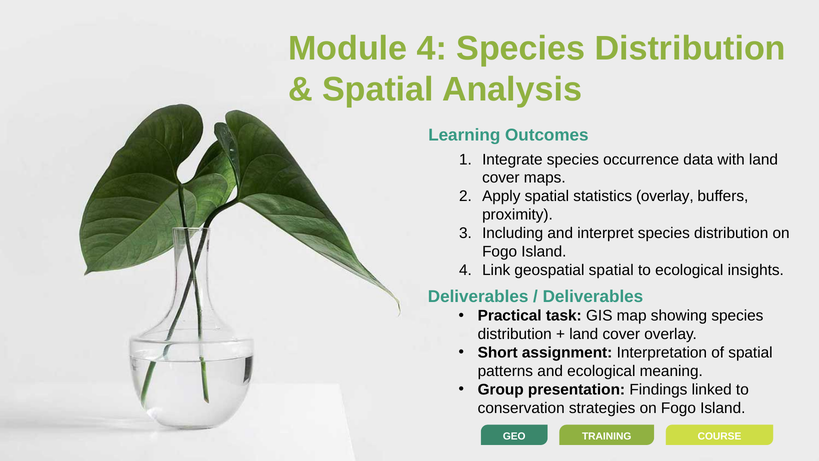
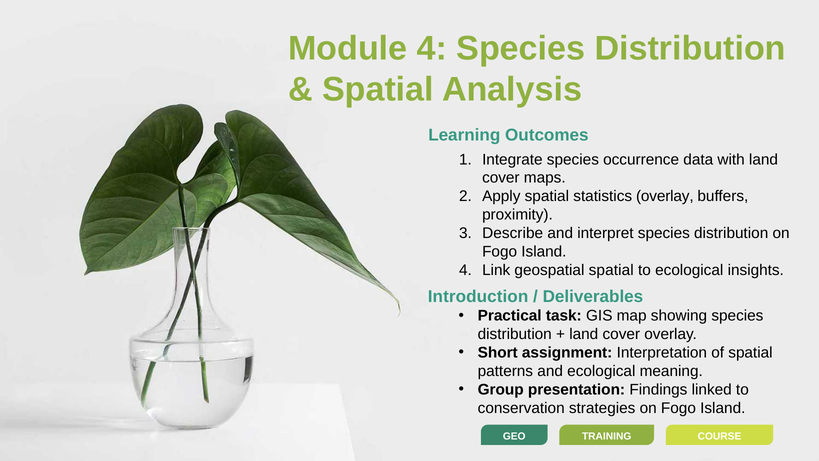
Including: Including -> Describe (513, 233)
Deliverables: Deliverables -> Introduction (478, 296)
